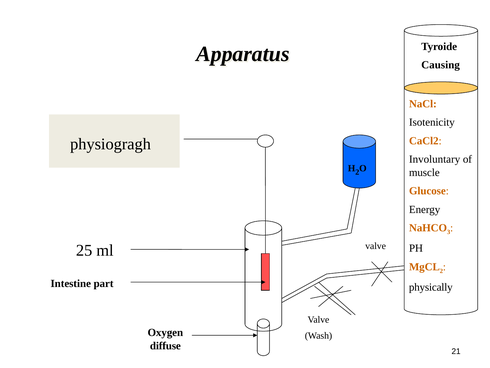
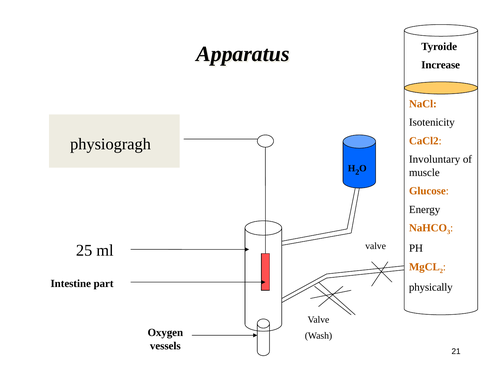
Causing: Causing -> Increase (441, 65)
diffuse: diffuse -> vessels (165, 345)
